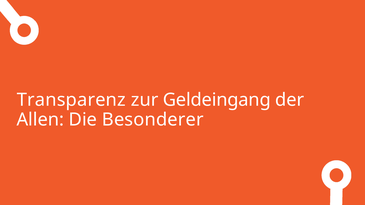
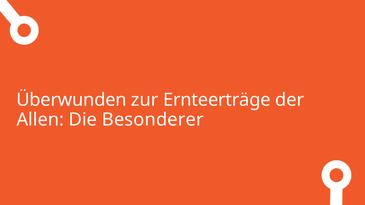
Transparenz: Transparenz -> Überwunden (71, 100)
Geldeingang: Geldeingang -> Ernteerträge (217, 100)
